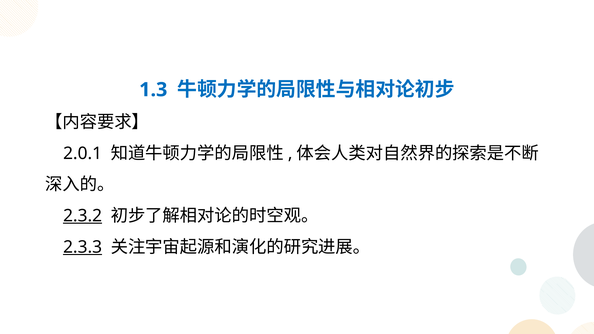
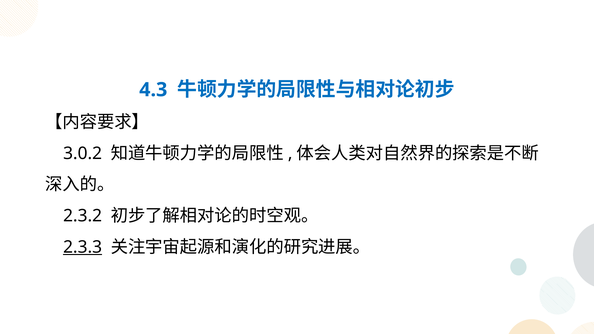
1.3: 1.3 -> 4.3 (153, 90)
2.0.1: 2.0.1 -> 3.0.2 (83, 153)
2.3.2 underline: present -> none (83, 216)
